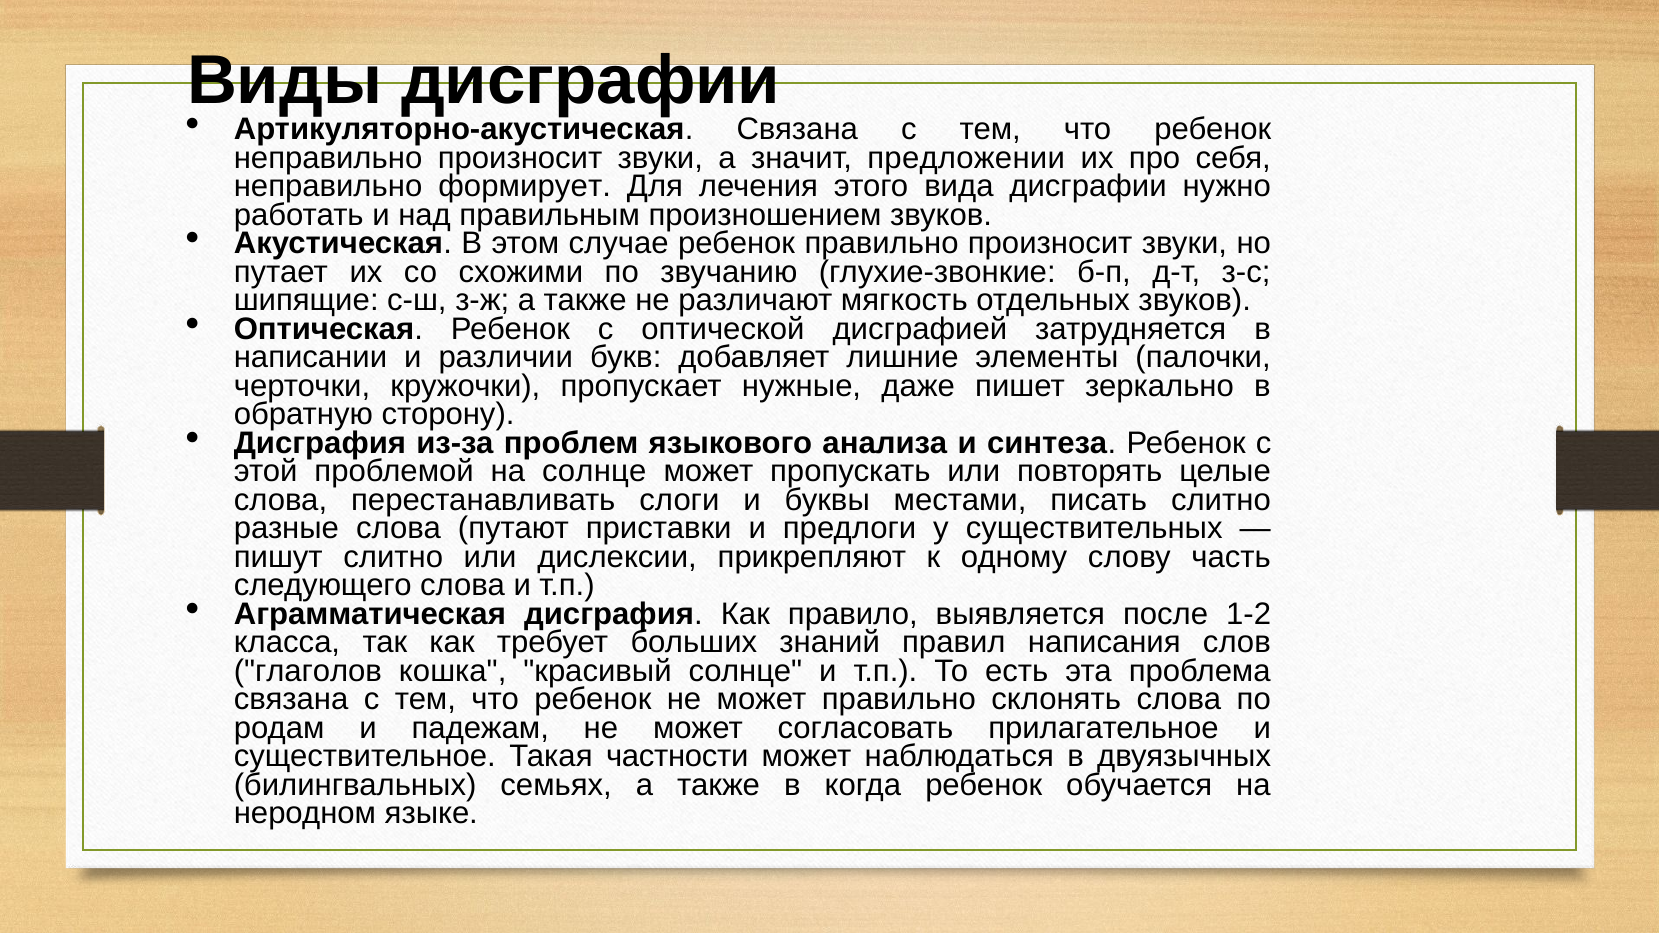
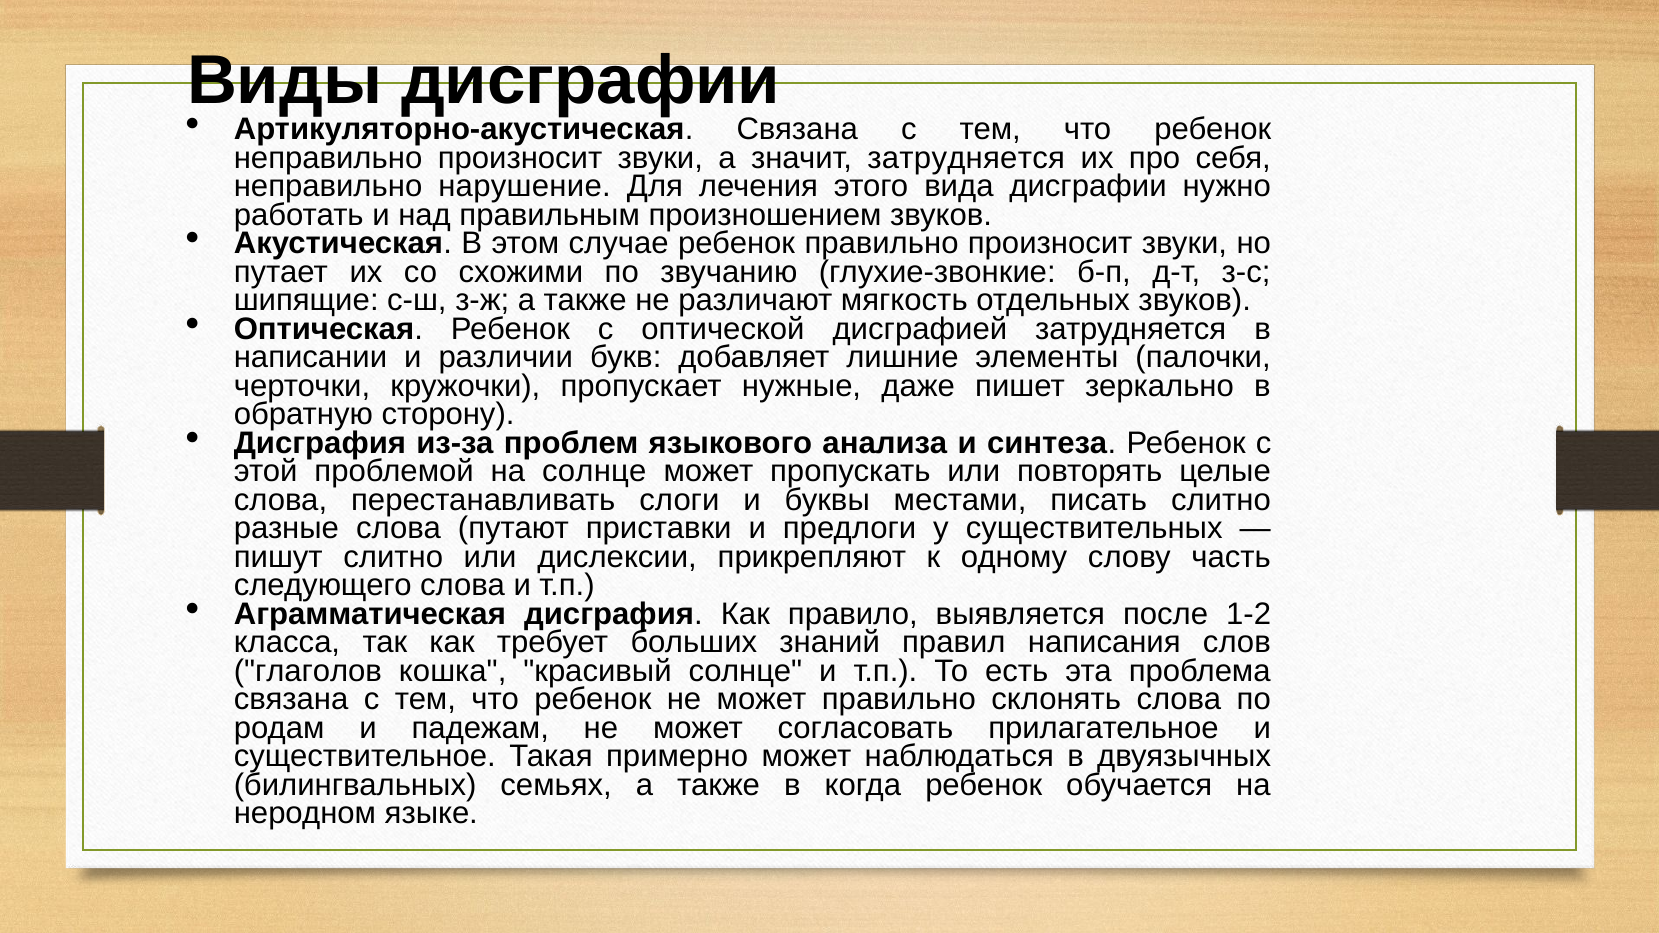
значит предложении: предложении -> затрудняется (966, 158)
формирует: формирует -> нарушение (525, 187)
частности: частности -> примерно (677, 757)
